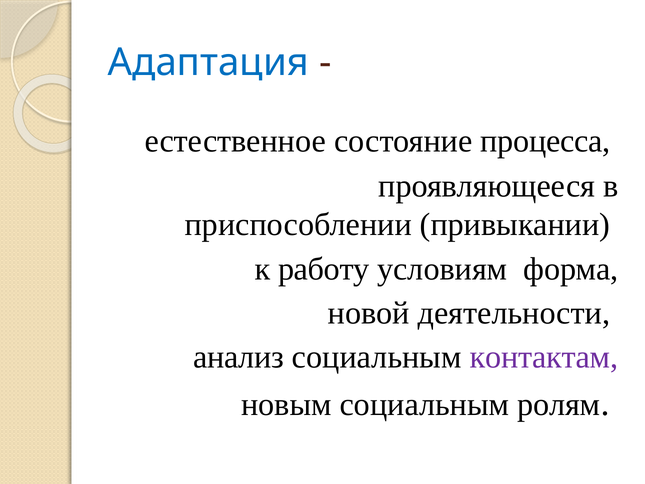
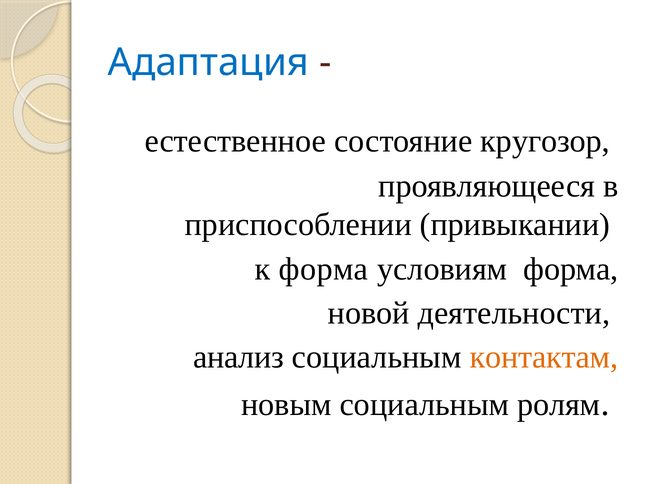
процесса: процесса -> кругозор (545, 141)
к работу: работу -> форма (323, 269)
контактам colour: purple -> orange (544, 357)
